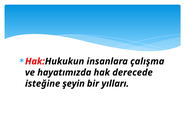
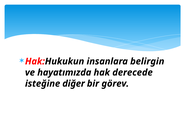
çalışma: çalışma -> belirgin (147, 61)
şeyin: şeyin -> diğer (74, 83)
yılları: yılları -> görev (115, 83)
